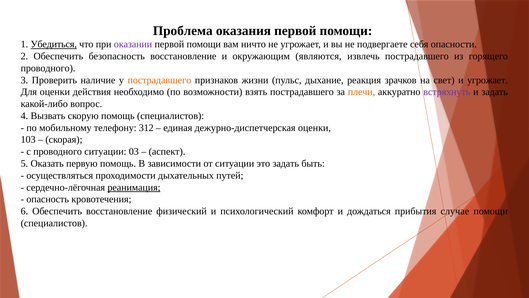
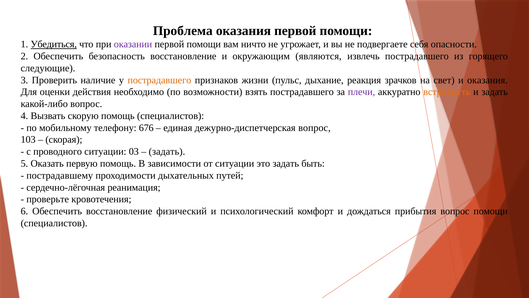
проводного: проводного -> следующие (48, 68)
и угрожает: угрожает -> оказания (487, 80)
плечи colour: orange -> purple (361, 92)
встряхнуть colour: purple -> orange (447, 92)
312: 312 -> 676 (146, 128)
дежурно-диспетчерская оценки: оценки -> вопрос (314, 128)
аспект: аспект -> задать (167, 151)
осуществляться: осуществляться -> пострадавшему (60, 175)
реанимация underline: present -> none (134, 187)
опасность: опасность -> проверьте (48, 199)
прибытия случае: случае -> вопрос (455, 211)
